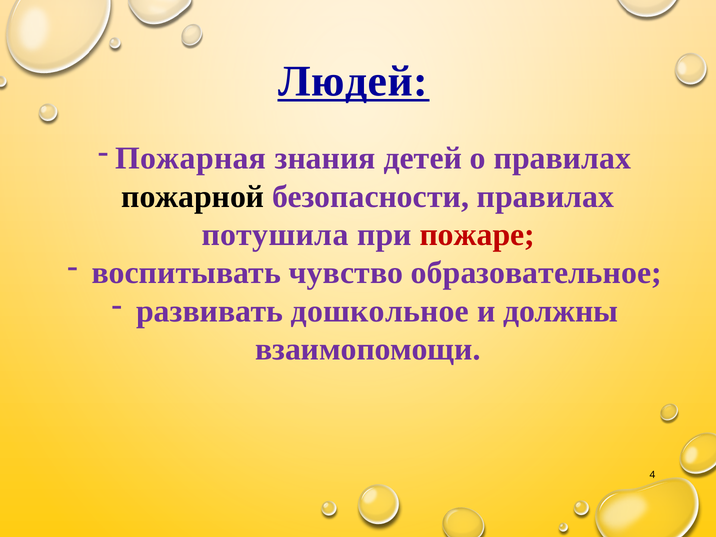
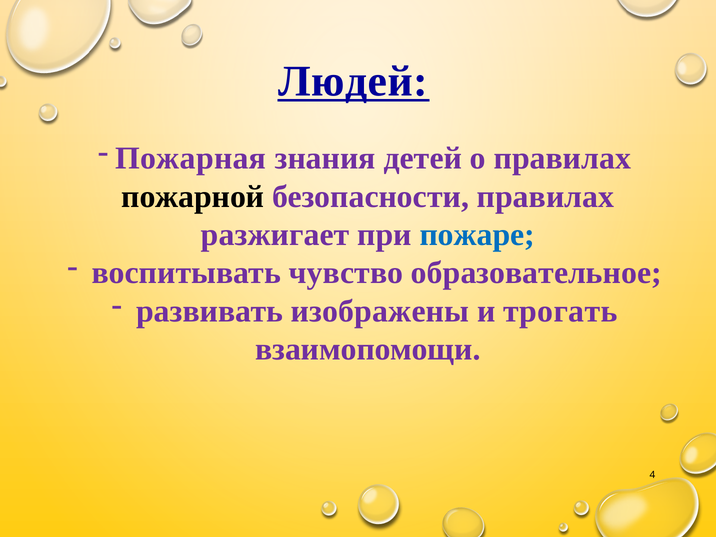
потушила: потушила -> разжигает (275, 235)
пожаре colour: red -> blue (477, 235)
дошкольное: дошкольное -> изображены (380, 311)
должны: должны -> трогать (560, 311)
